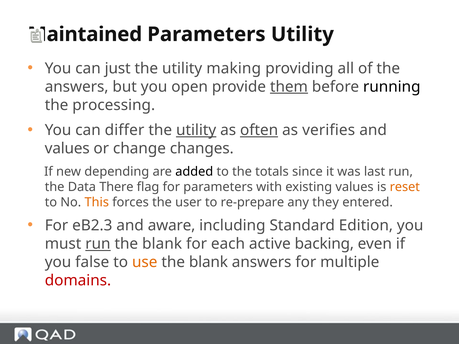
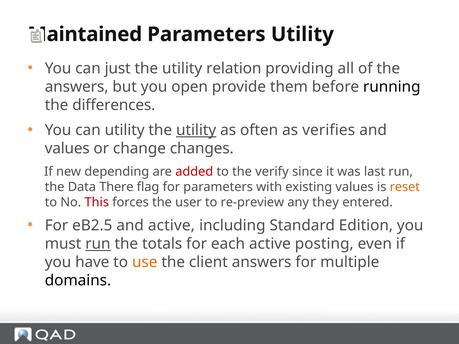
making: making -> relation (234, 68)
them underline: present -> none (289, 87)
processing: processing -> differences (114, 105)
can differ: differ -> utility (125, 130)
often underline: present -> none (259, 130)
added colour: black -> red (194, 172)
totals: totals -> verify (272, 172)
This colour: orange -> red (97, 202)
re-prepare: re-prepare -> re-preview (252, 202)
eB2.3: eB2.3 -> eB2.5 (92, 226)
and aware: aware -> active (171, 226)
blank: blank -> totals (162, 244)
backing: backing -> posting (324, 244)
false: false -> have (92, 262)
blank: blank -> client (208, 262)
domains colour: red -> black (78, 281)
